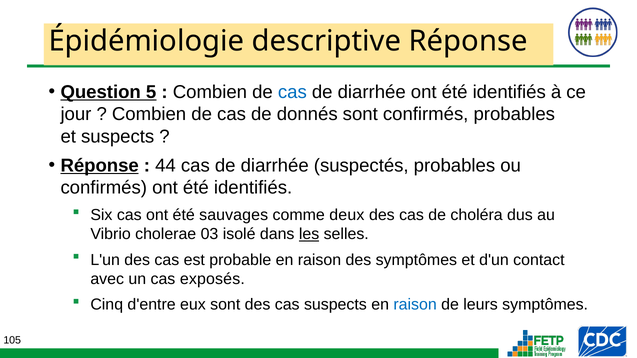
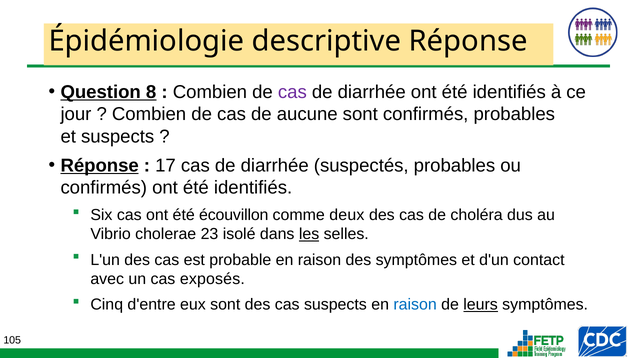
5: 5 -> 8 (151, 92)
cas colour: blue -> purple (292, 92)
donnés: donnés -> aucune (307, 114)
44: 44 -> 17 (165, 166)
sauvages: sauvages -> écouvillon (234, 215)
03: 03 -> 23 (210, 234)
leurs underline: none -> present (481, 305)
